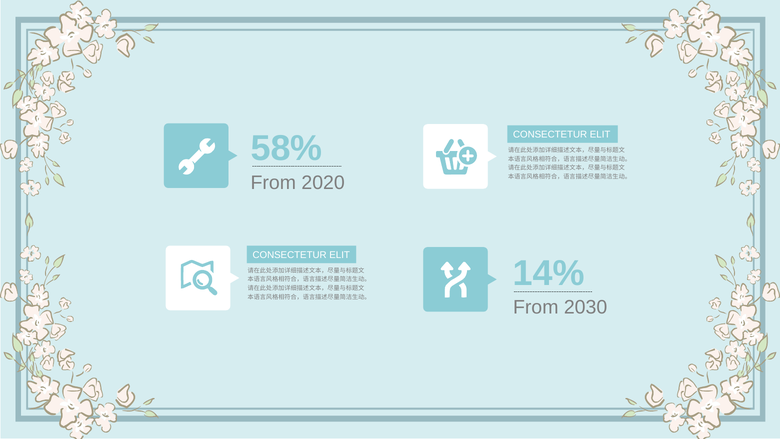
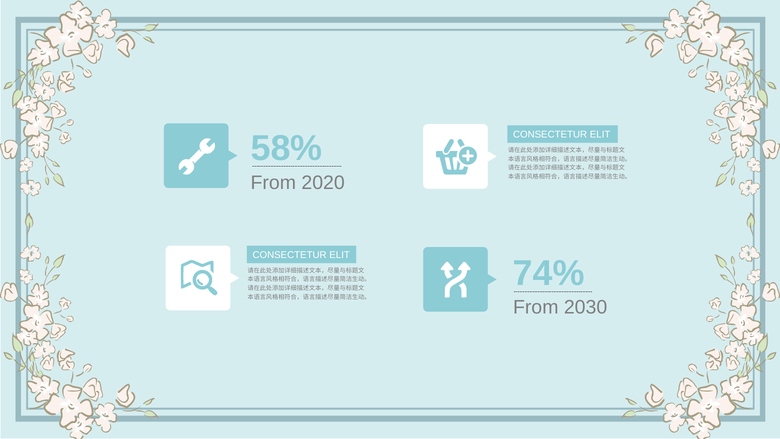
14%: 14% -> 74% (549, 273)
